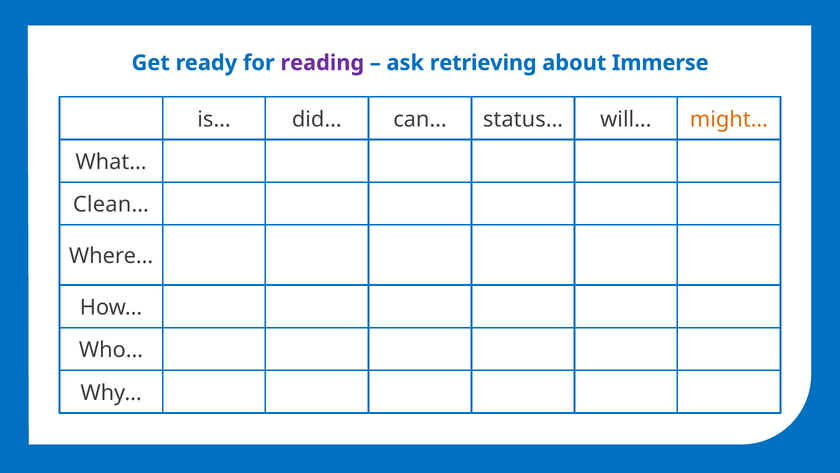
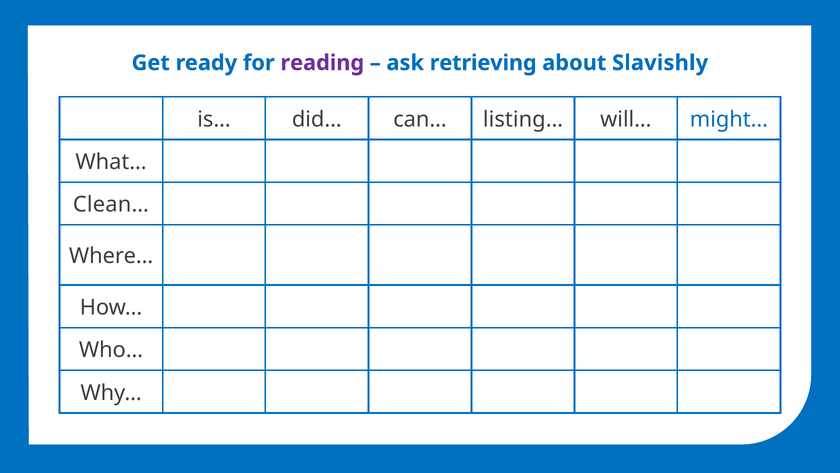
Immerse: Immerse -> Slavishly (660, 63)
status…: status… -> listing… (523, 119)
might… colour: orange -> blue (729, 119)
